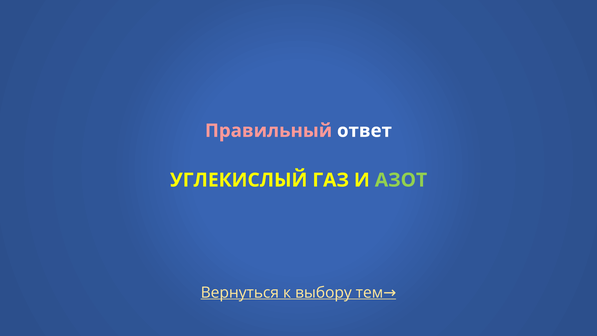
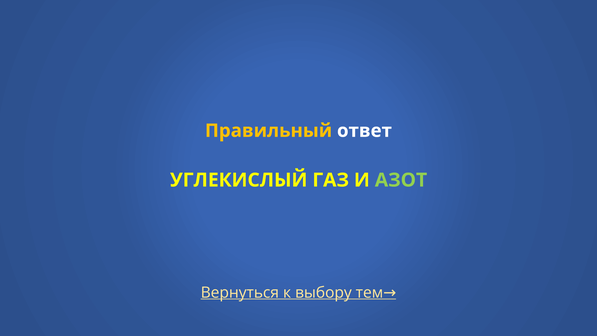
Правильный colour: pink -> yellow (269, 131)
